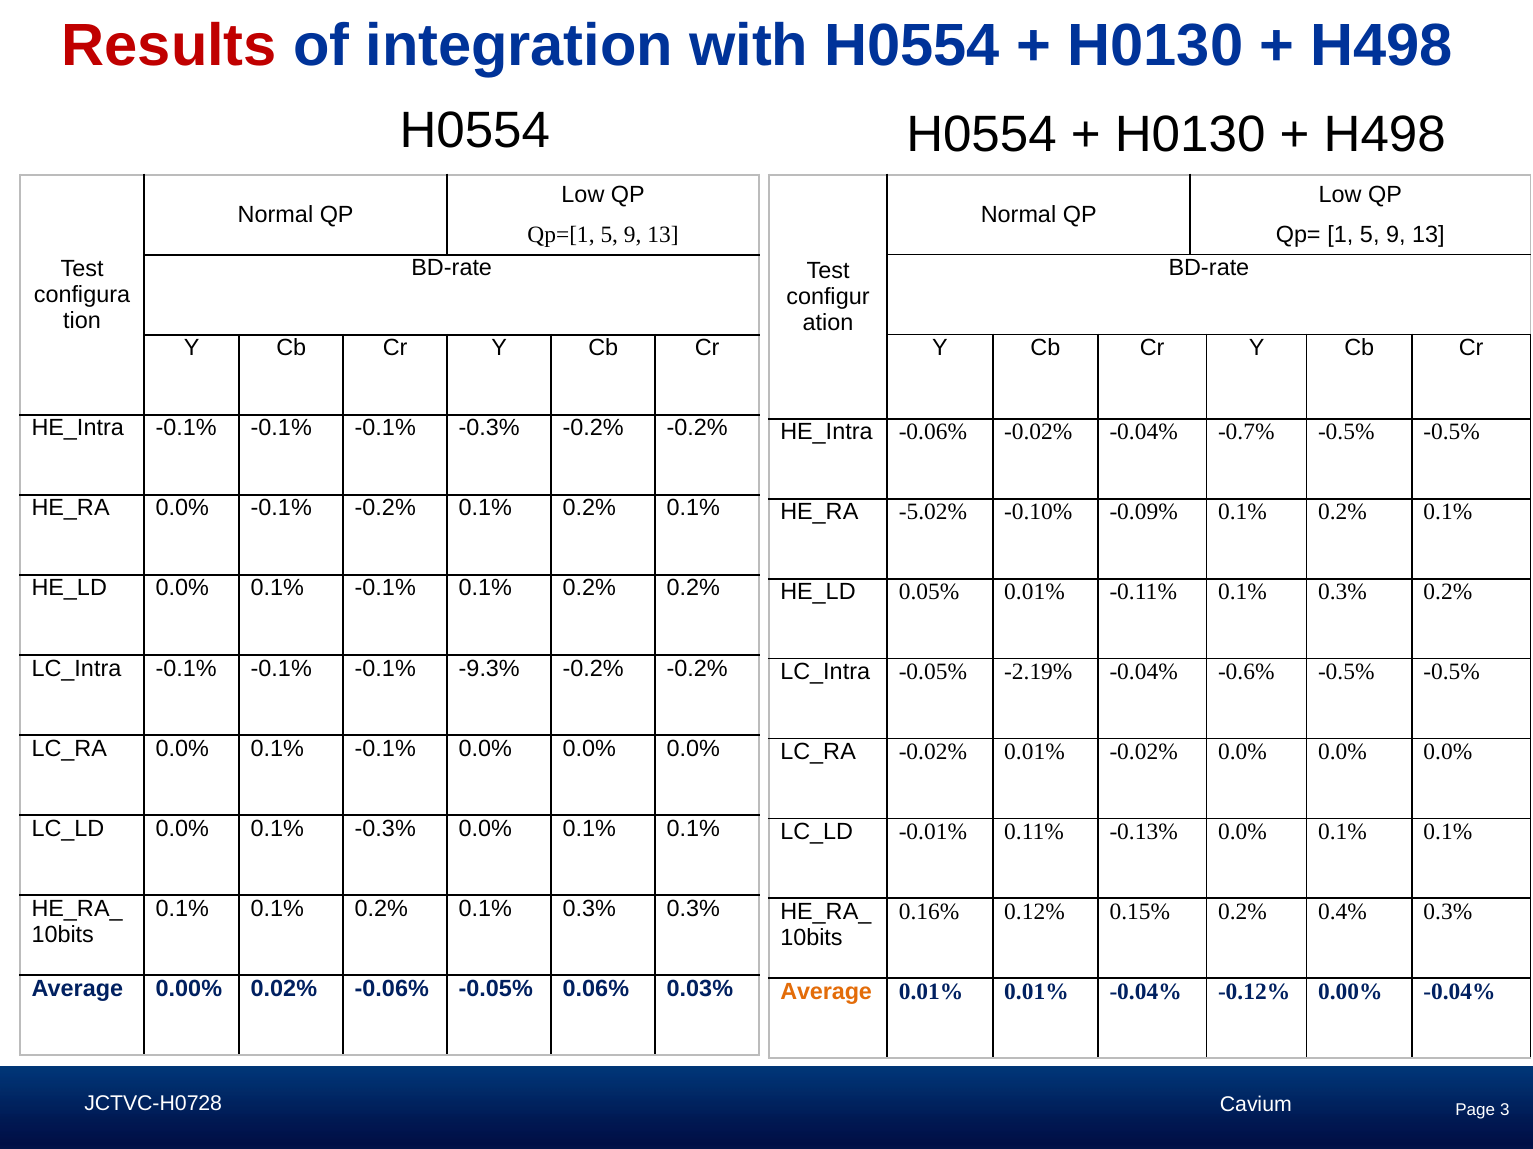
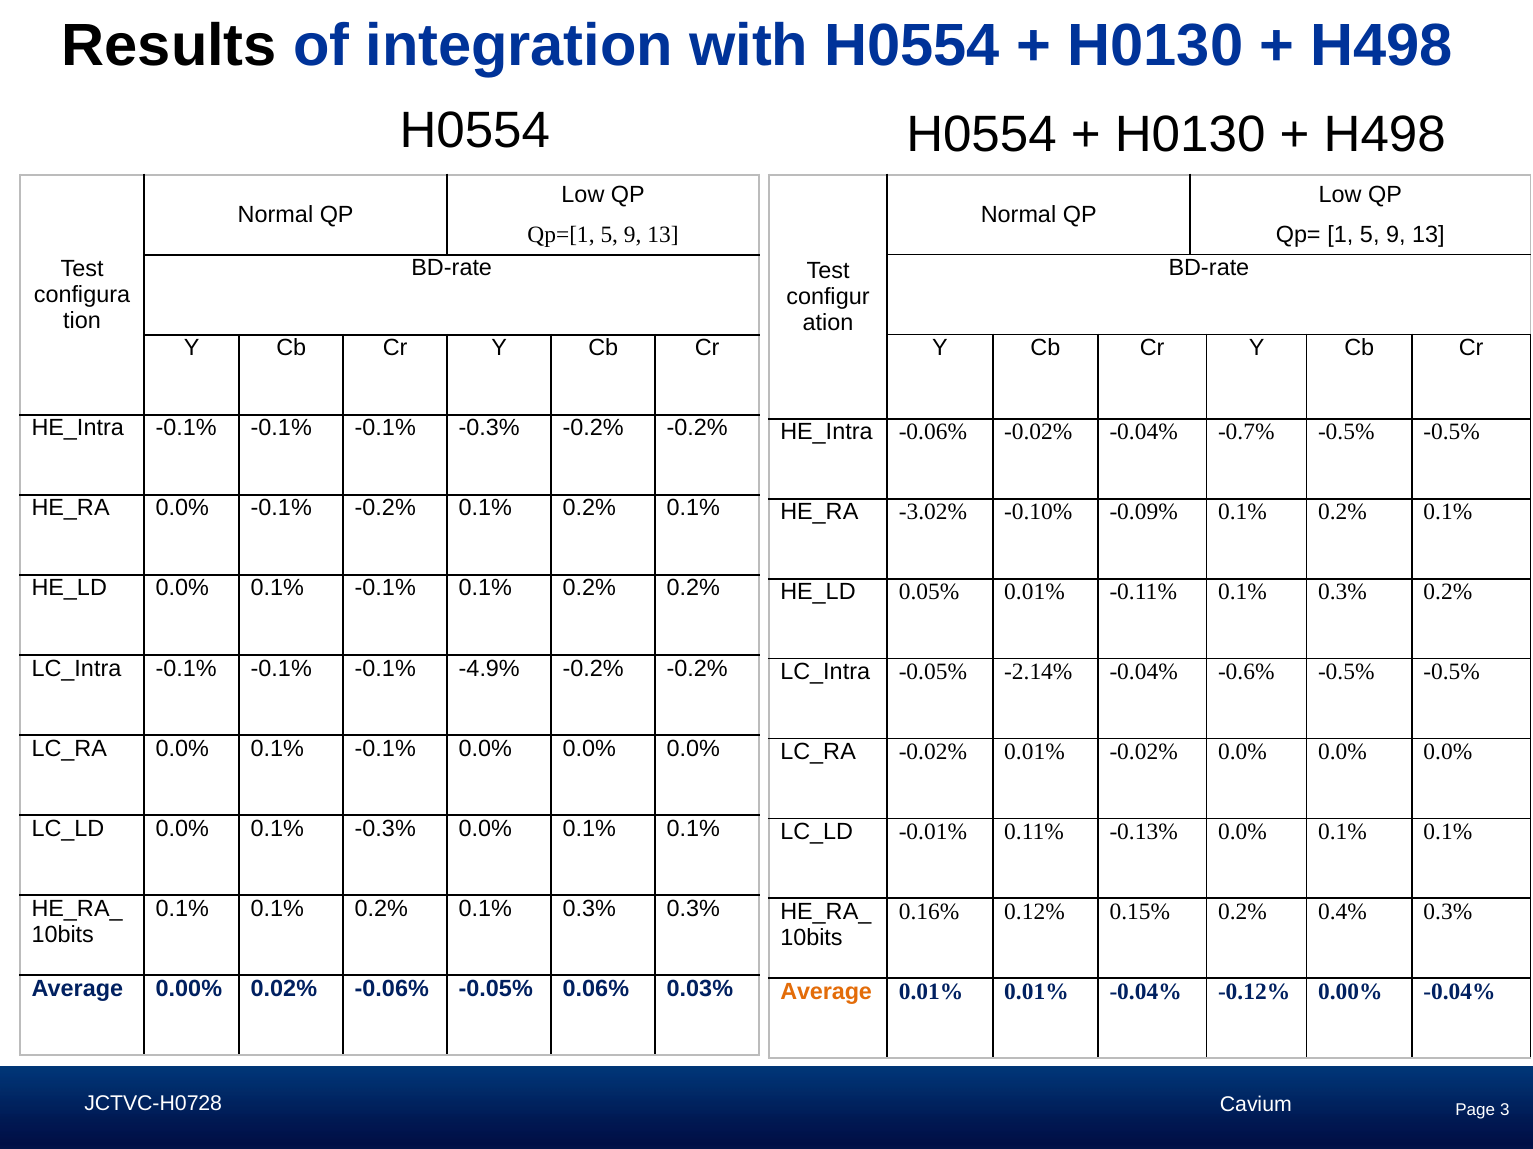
Results colour: red -> black (169, 46)
-5.02%: -5.02% -> -3.02% (933, 512)
-9.3%: -9.3% -> -4.9% (489, 669)
-2.19%: -2.19% -> -2.14% (1038, 672)
